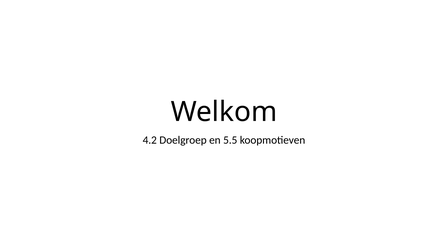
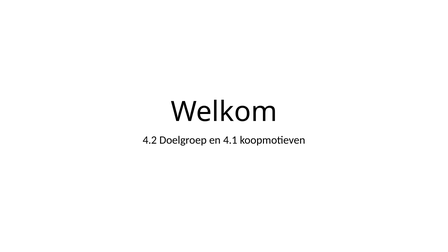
5.5: 5.5 -> 4.1 (230, 140)
